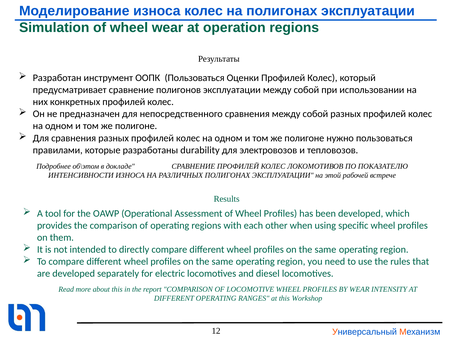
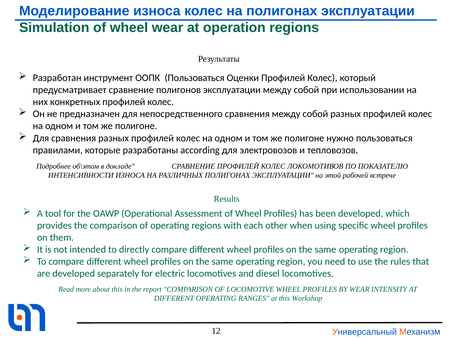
durability: durability -> according (200, 150)
